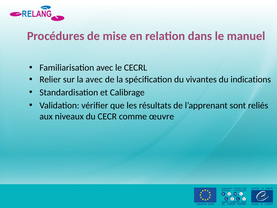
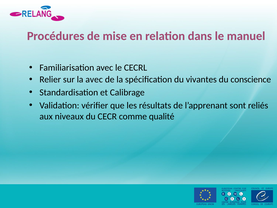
indications: indications -> conscience (251, 79)
œuvre: œuvre -> qualité (162, 116)
